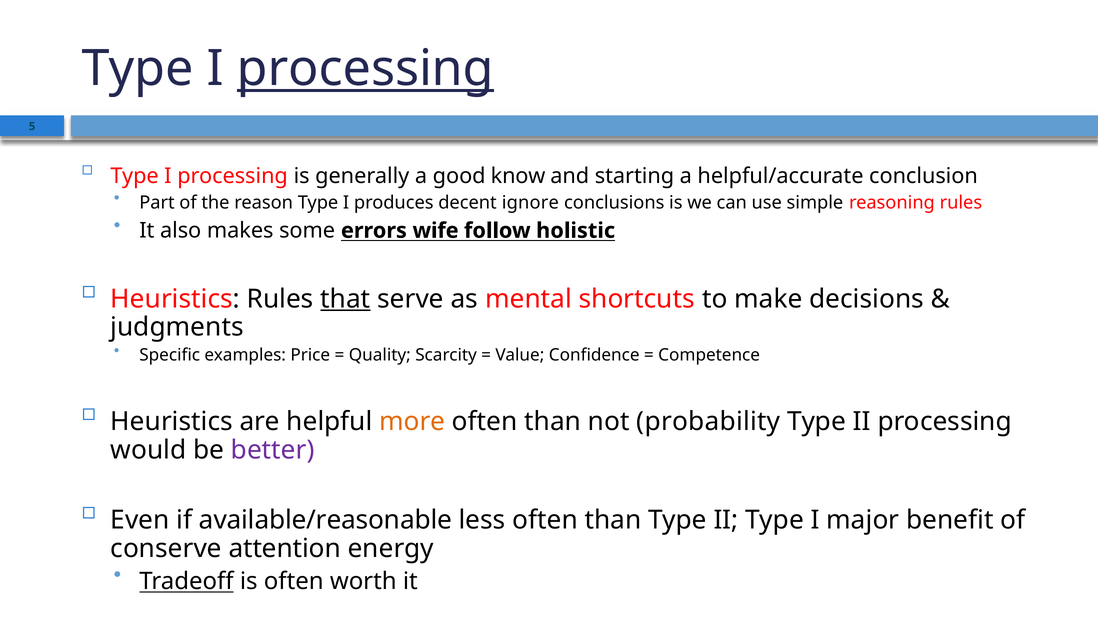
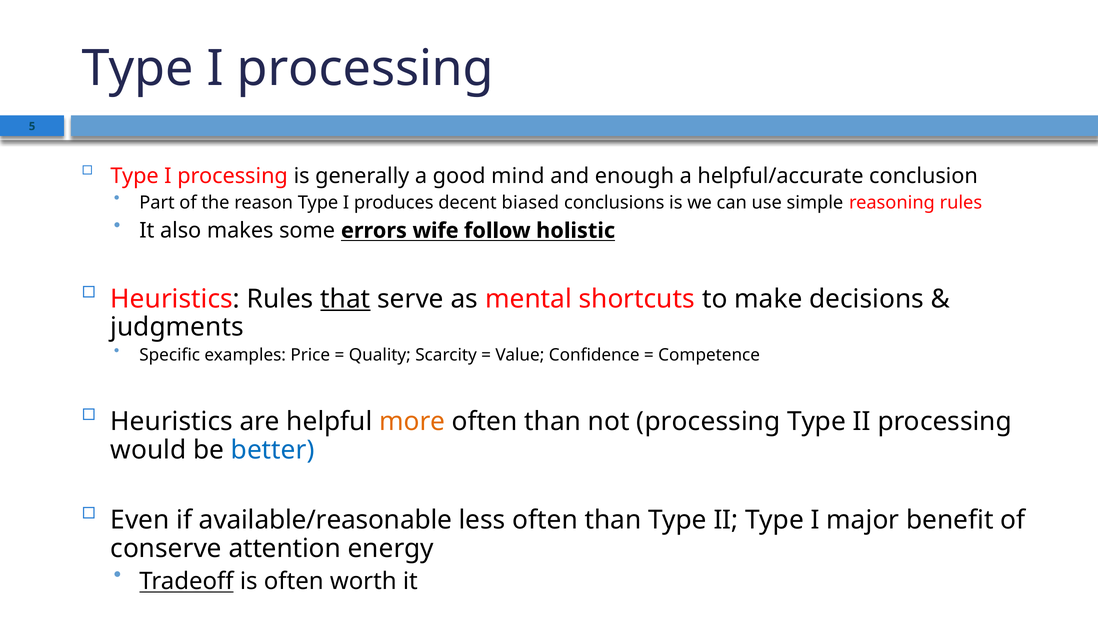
processing underline: present -> none (365, 69)
know: know -> mind (518, 176)
starting: starting -> enough (634, 176)
ignore: ignore -> biased (530, 203)
not probability: probability -> processing (709, 421)
better colour: purple -> blue (273, 450)
